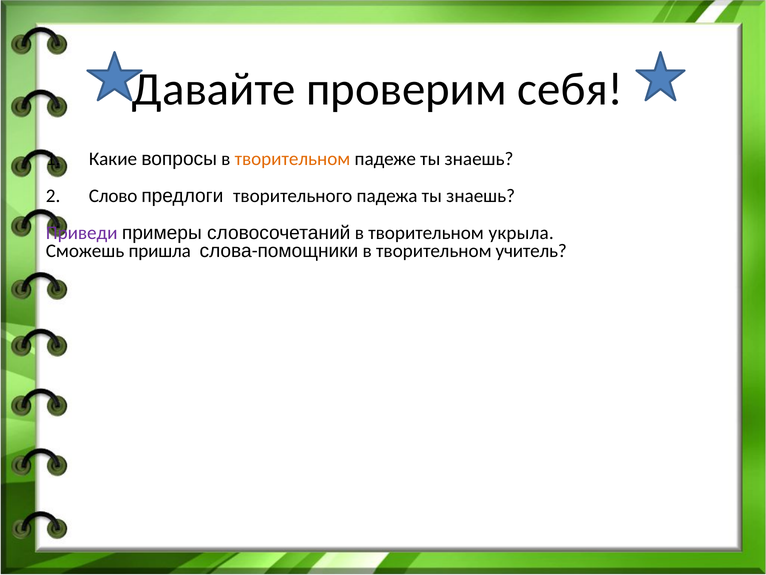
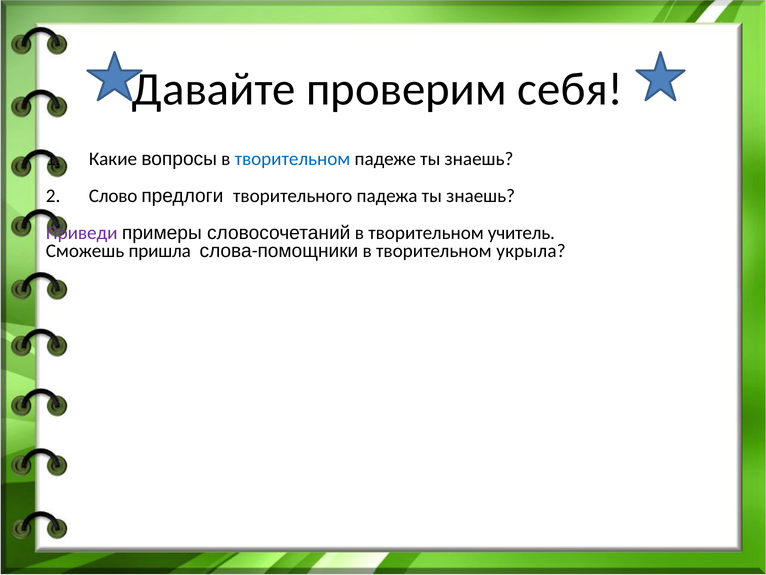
творительном colour: orange -> blue (292, 159)
укрыла: укрыла -> учитель (521, 232)
учитель: учитель -> укрыла (531, 251)
